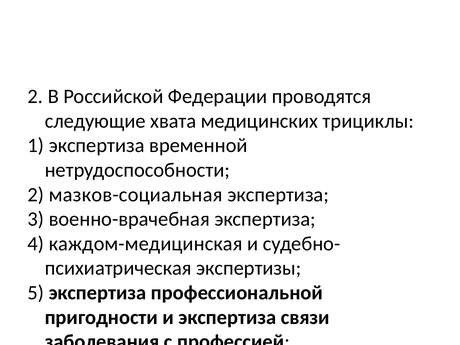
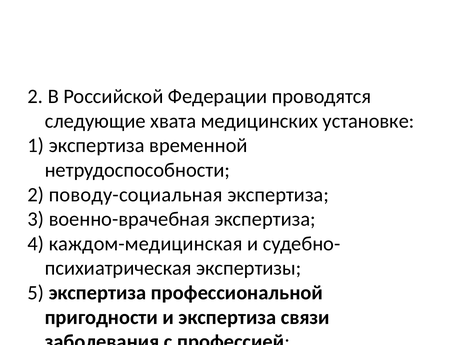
трициклы: трициклы -> установке (368, 121)
мазков-социальная: мазков-социальная -> поводу-социальная (136, 195)
